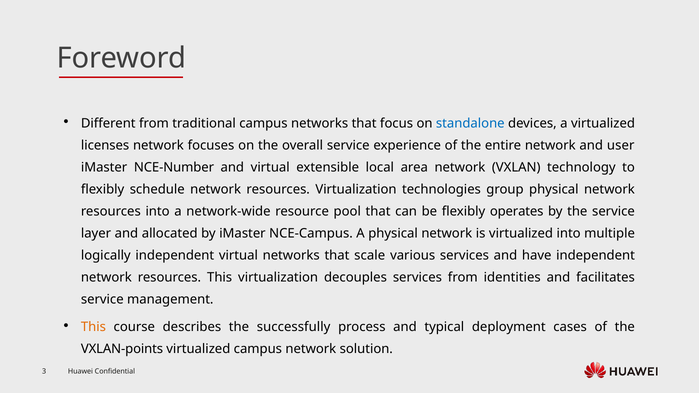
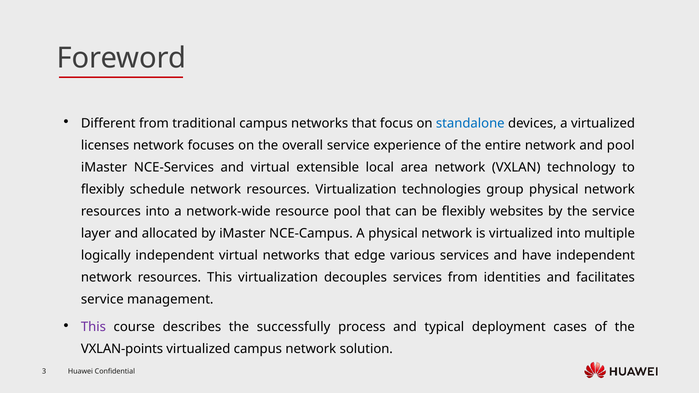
and user: user -> pool (621, 145)
NCE-Number: NCE-Number -> NCE-Services (174, 167)
operates: operates -> websites (517, 211)
scale: scale -> edge (370, 255)
This colour: orange -> purple (93, 327)
